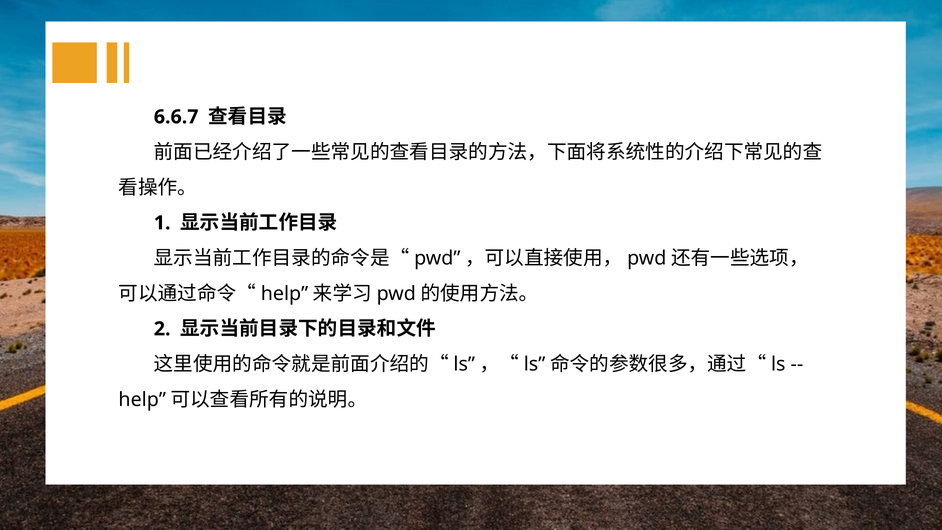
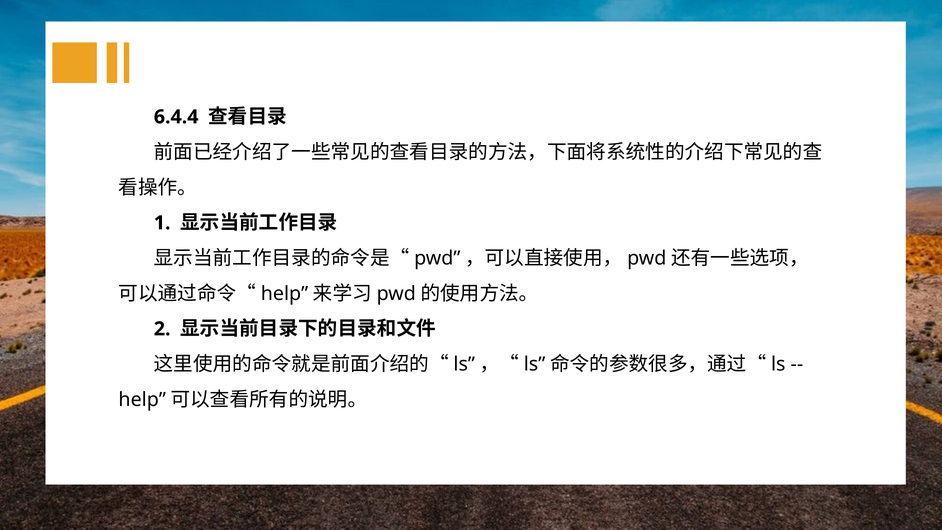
6.6.7: 6.6.7 -> 6.4.4 (176, 117)
